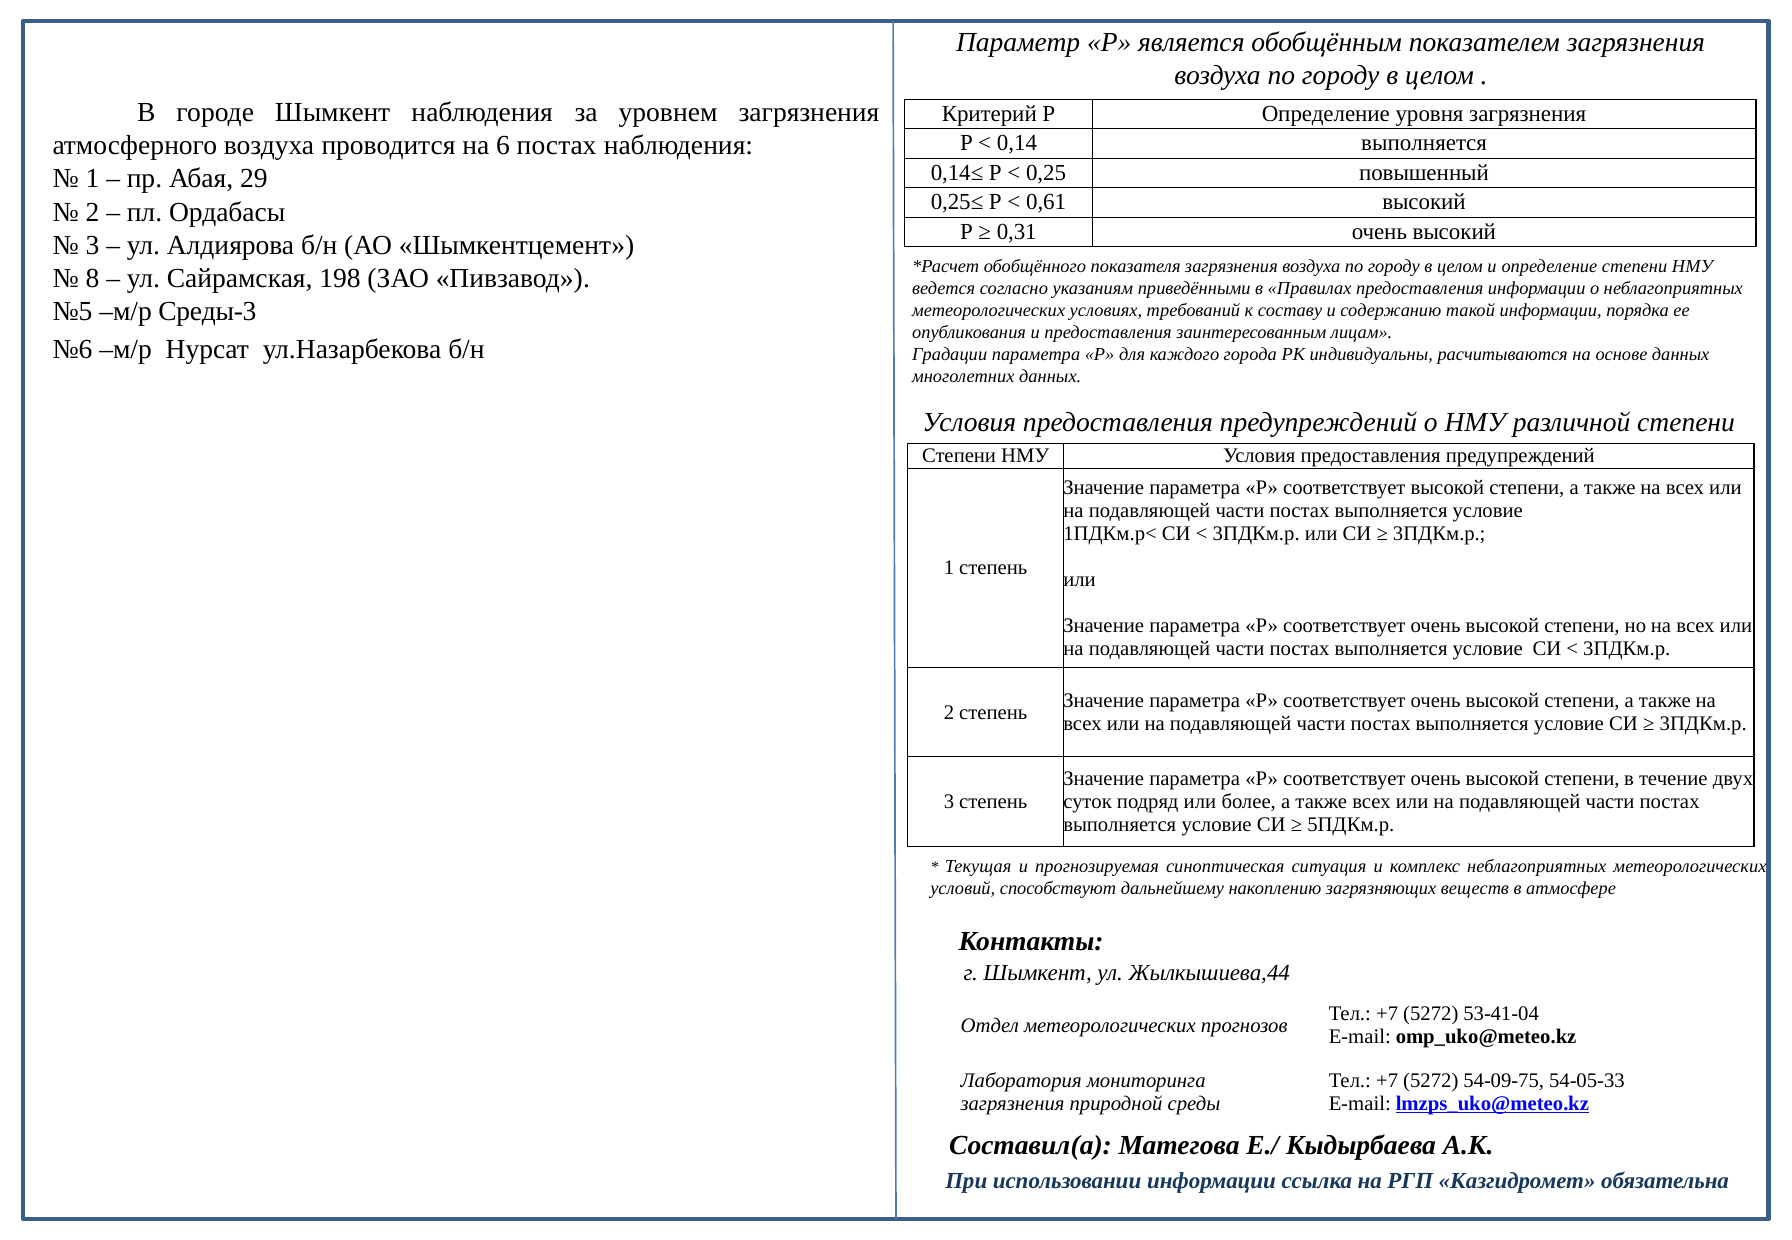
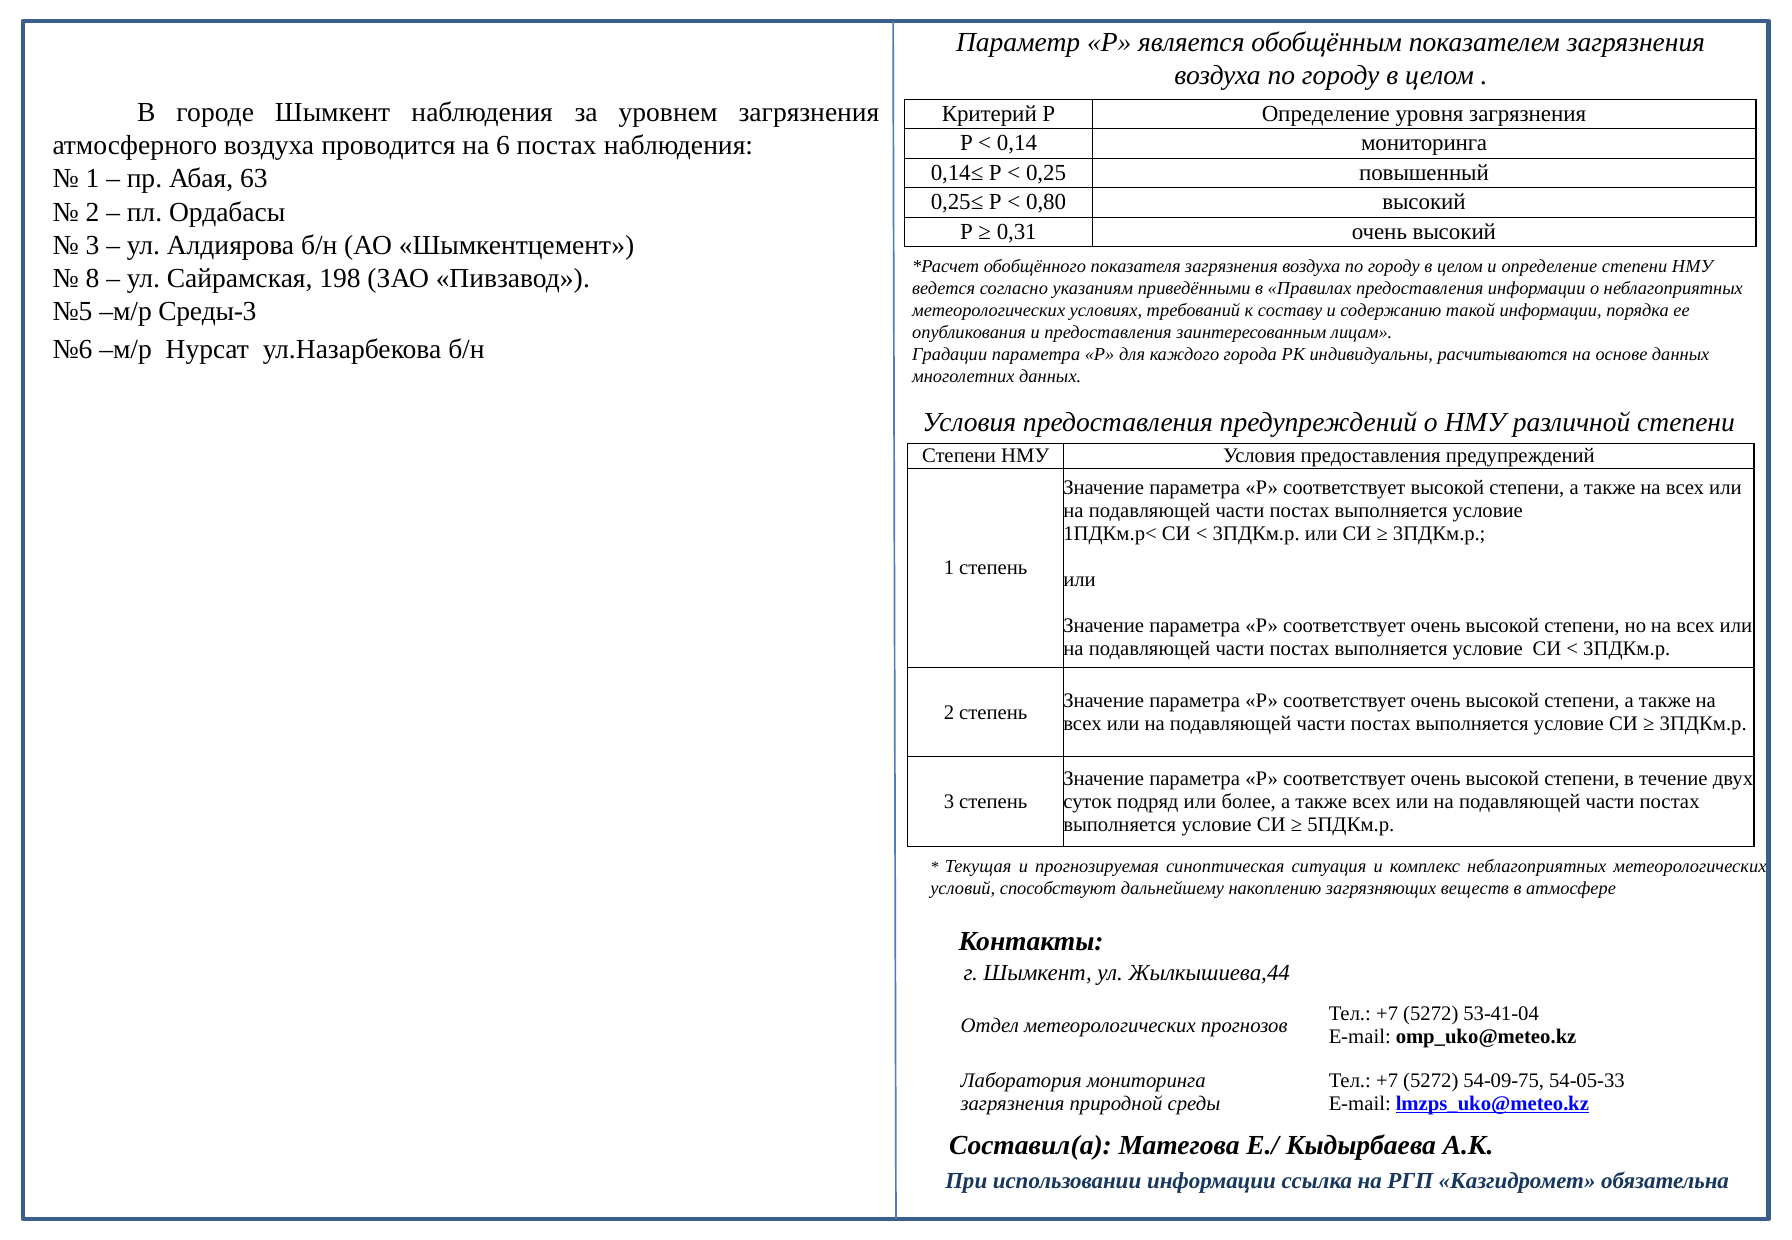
0,14 выполняется: выполняется -> мониторинга (1424, 143)
29: 29 -> 63 (254, 179)
0,61: 0,61 -> 0,80 (1046, 202)
